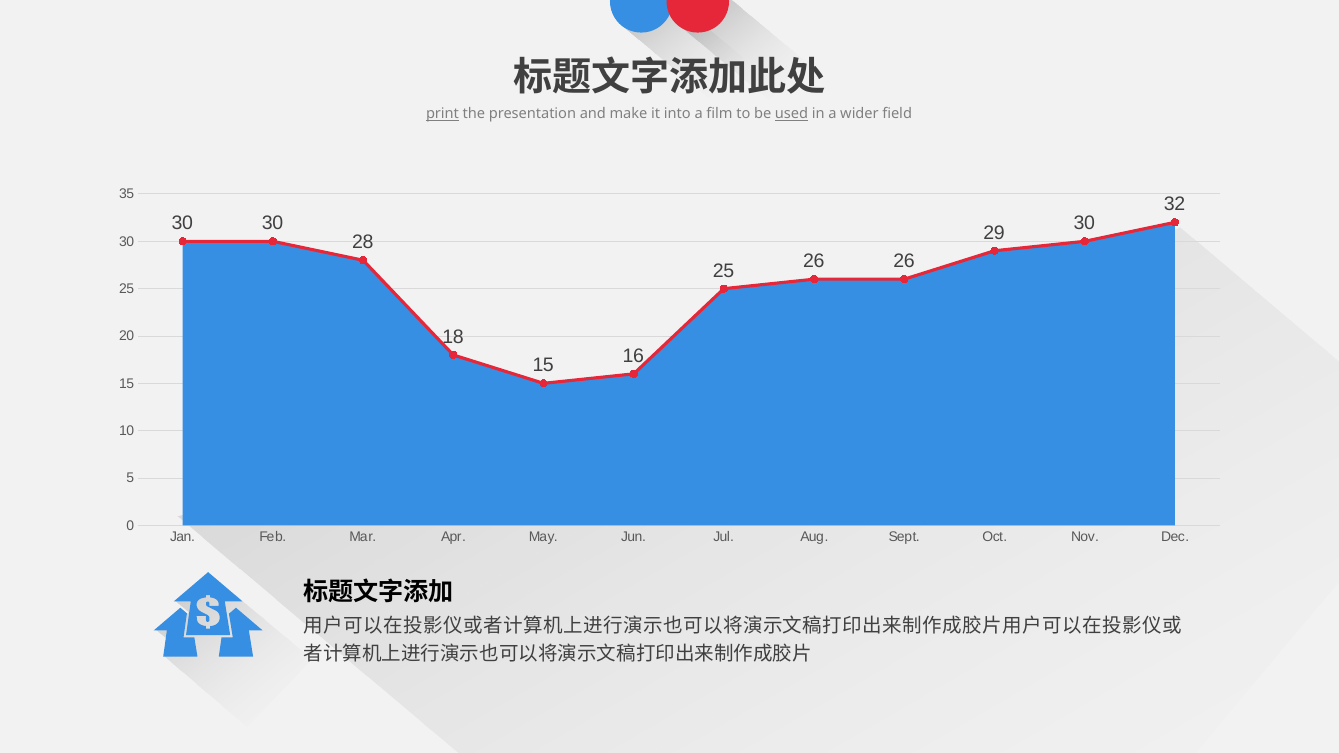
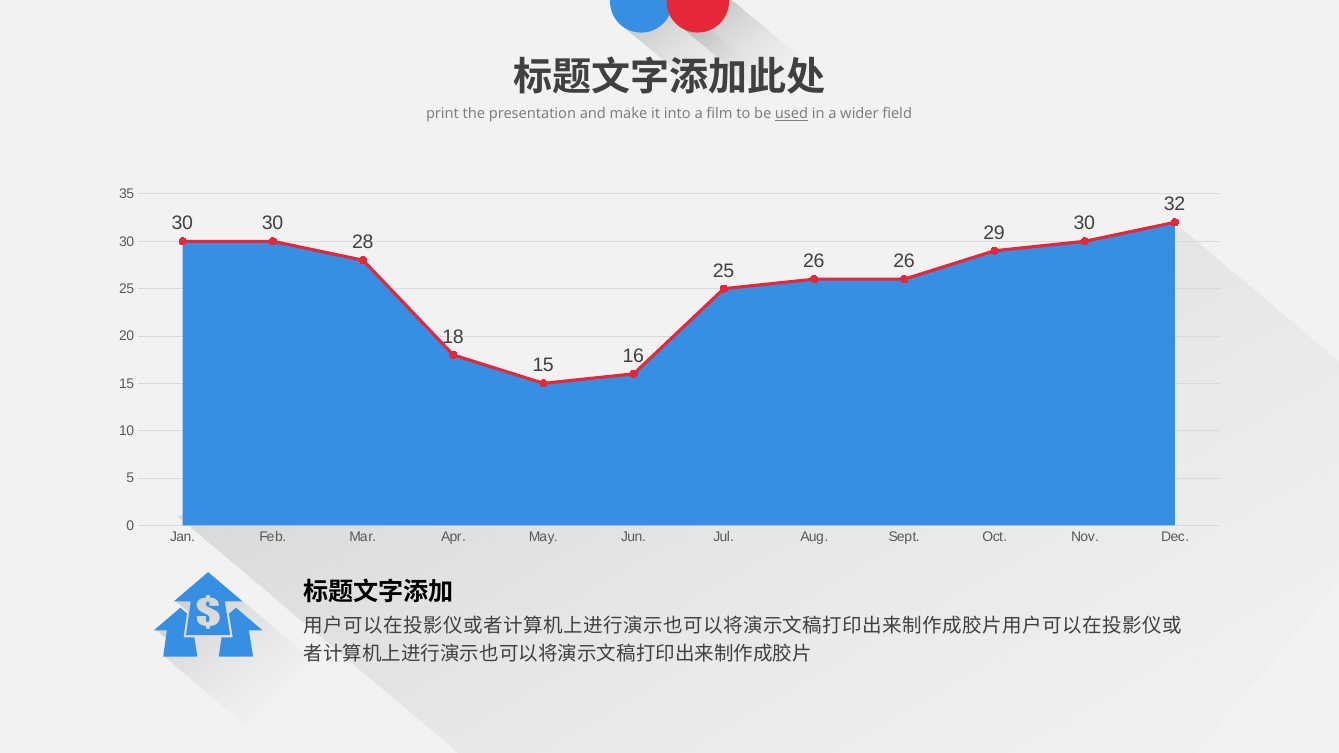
print underline: present -> none (442, 114)
